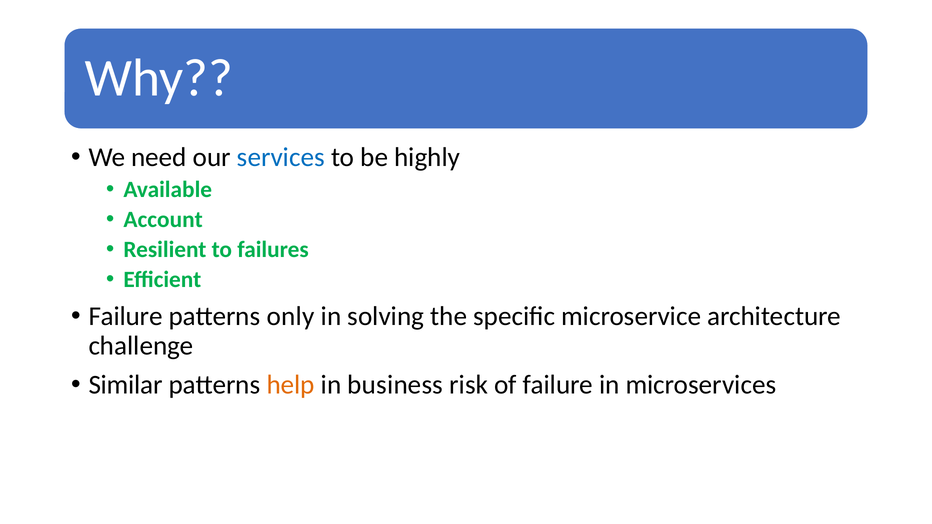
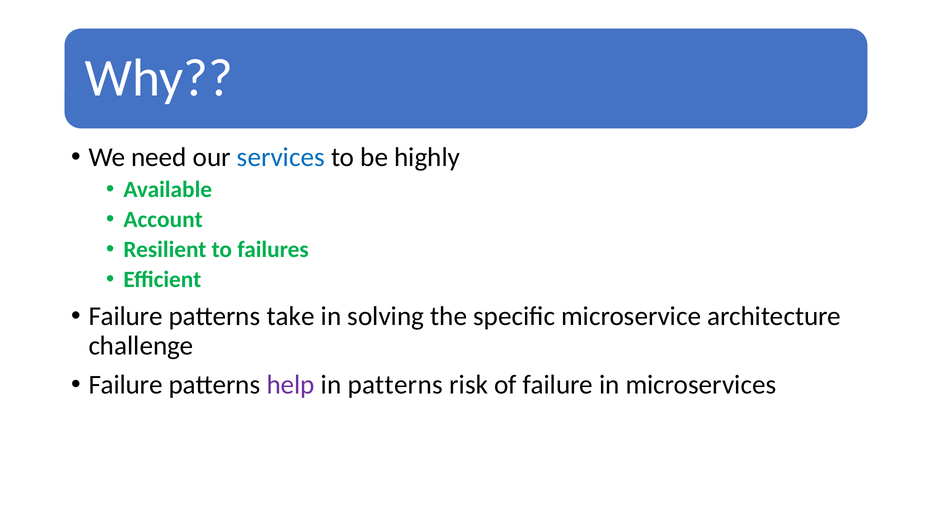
only: only -> take (291, 317)
Similar: Similar -> Failure (126, 385)
help colour: orange -> purple (291, 385)
in business: business -> patterns (395, 385)
